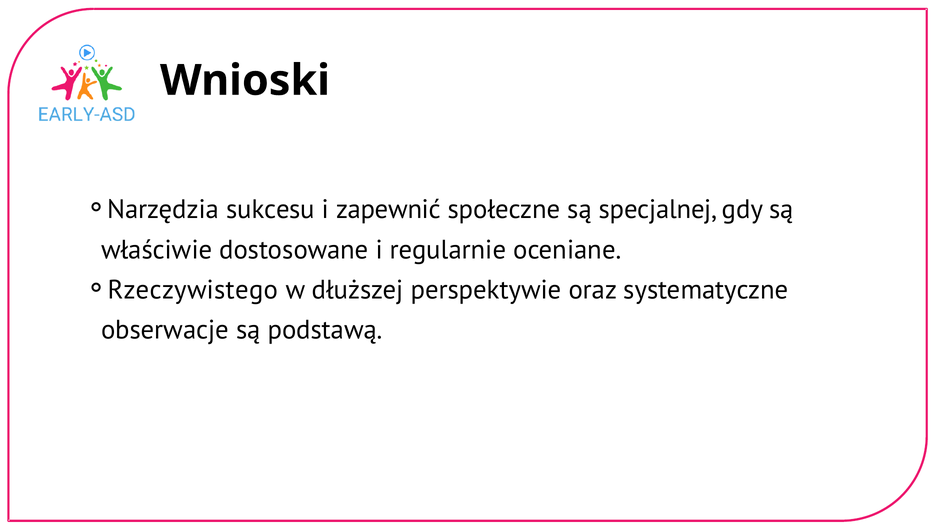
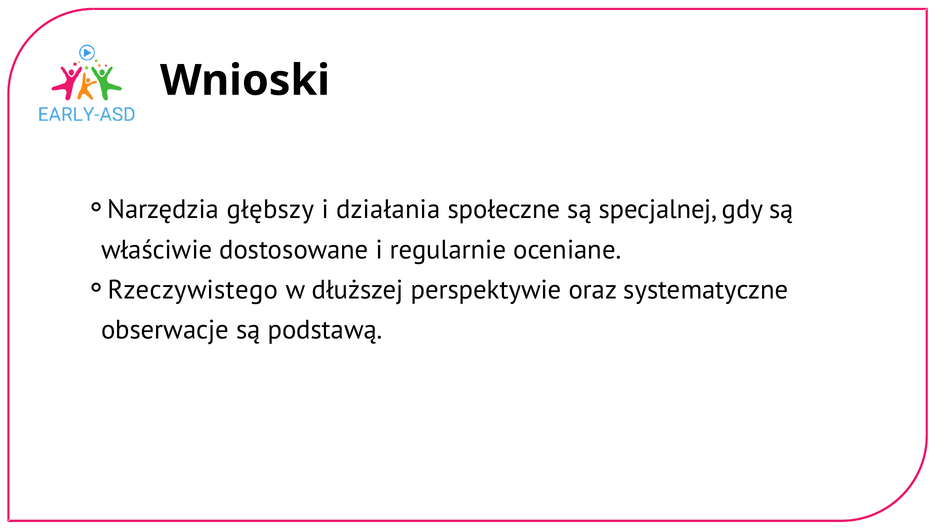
sukcesu: sukcesu -> głębszy (270, 209)
zapewnić: zapewnić -> działania (388, 209)
